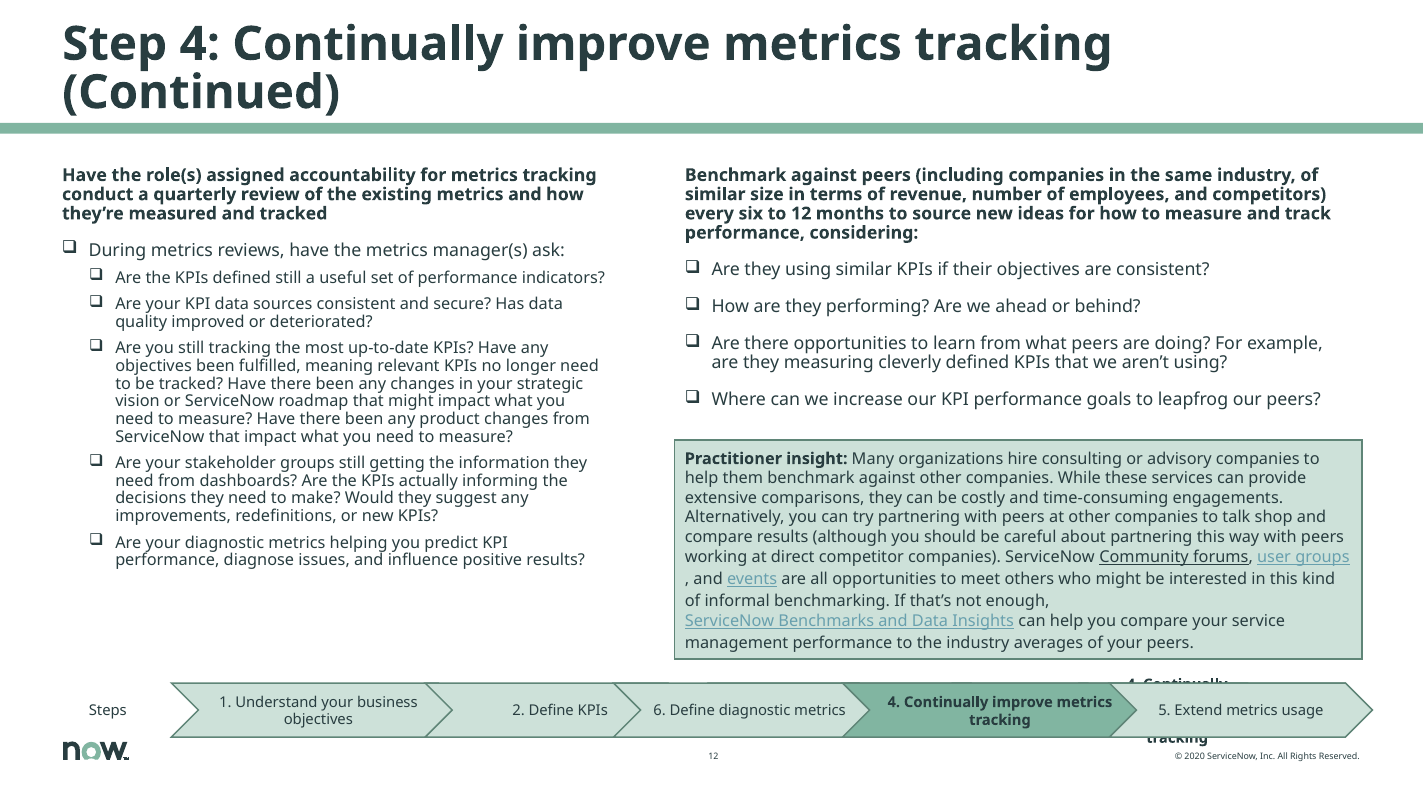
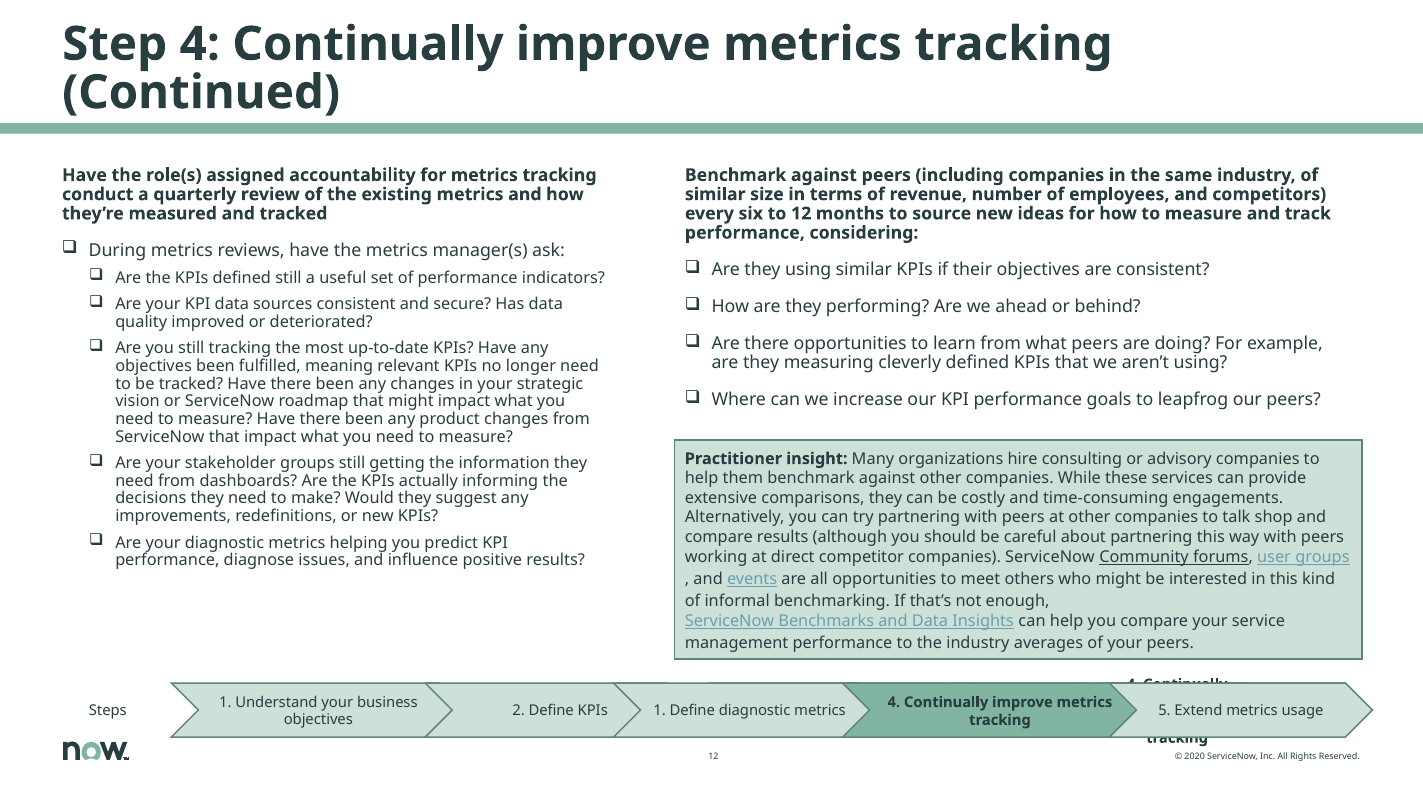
KPIs 6: 6 -> 1 (660, 711)
